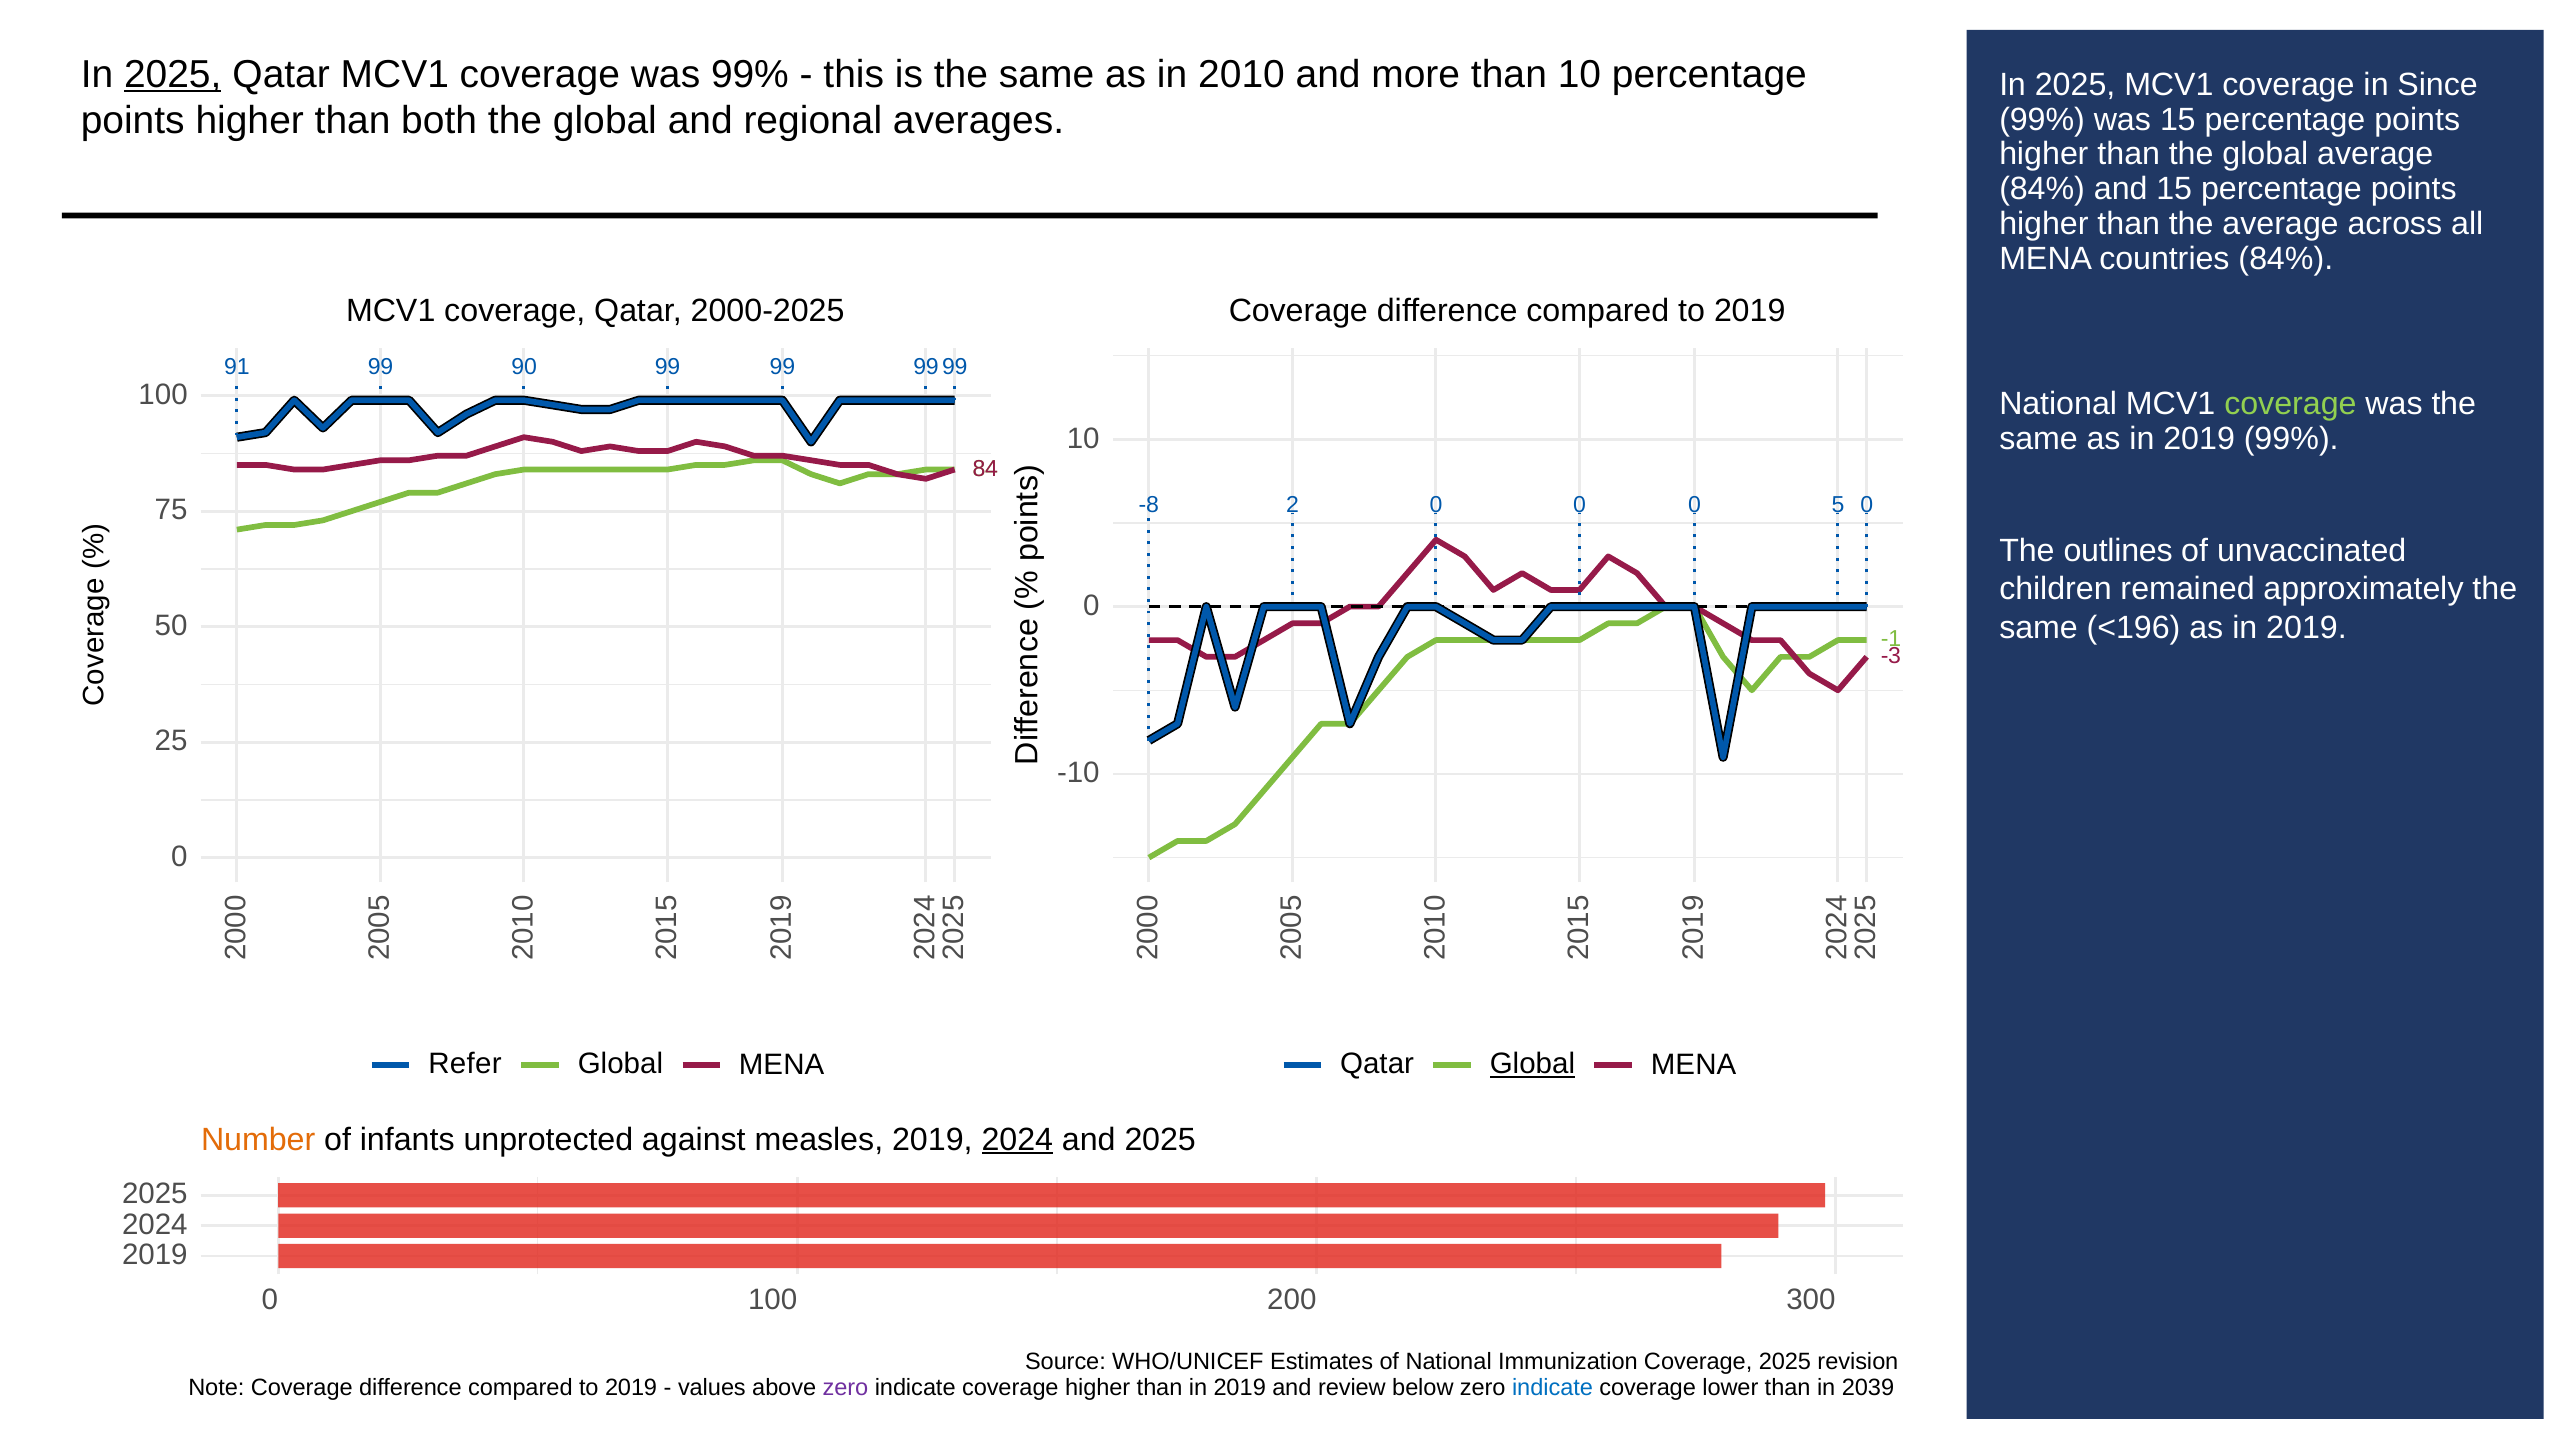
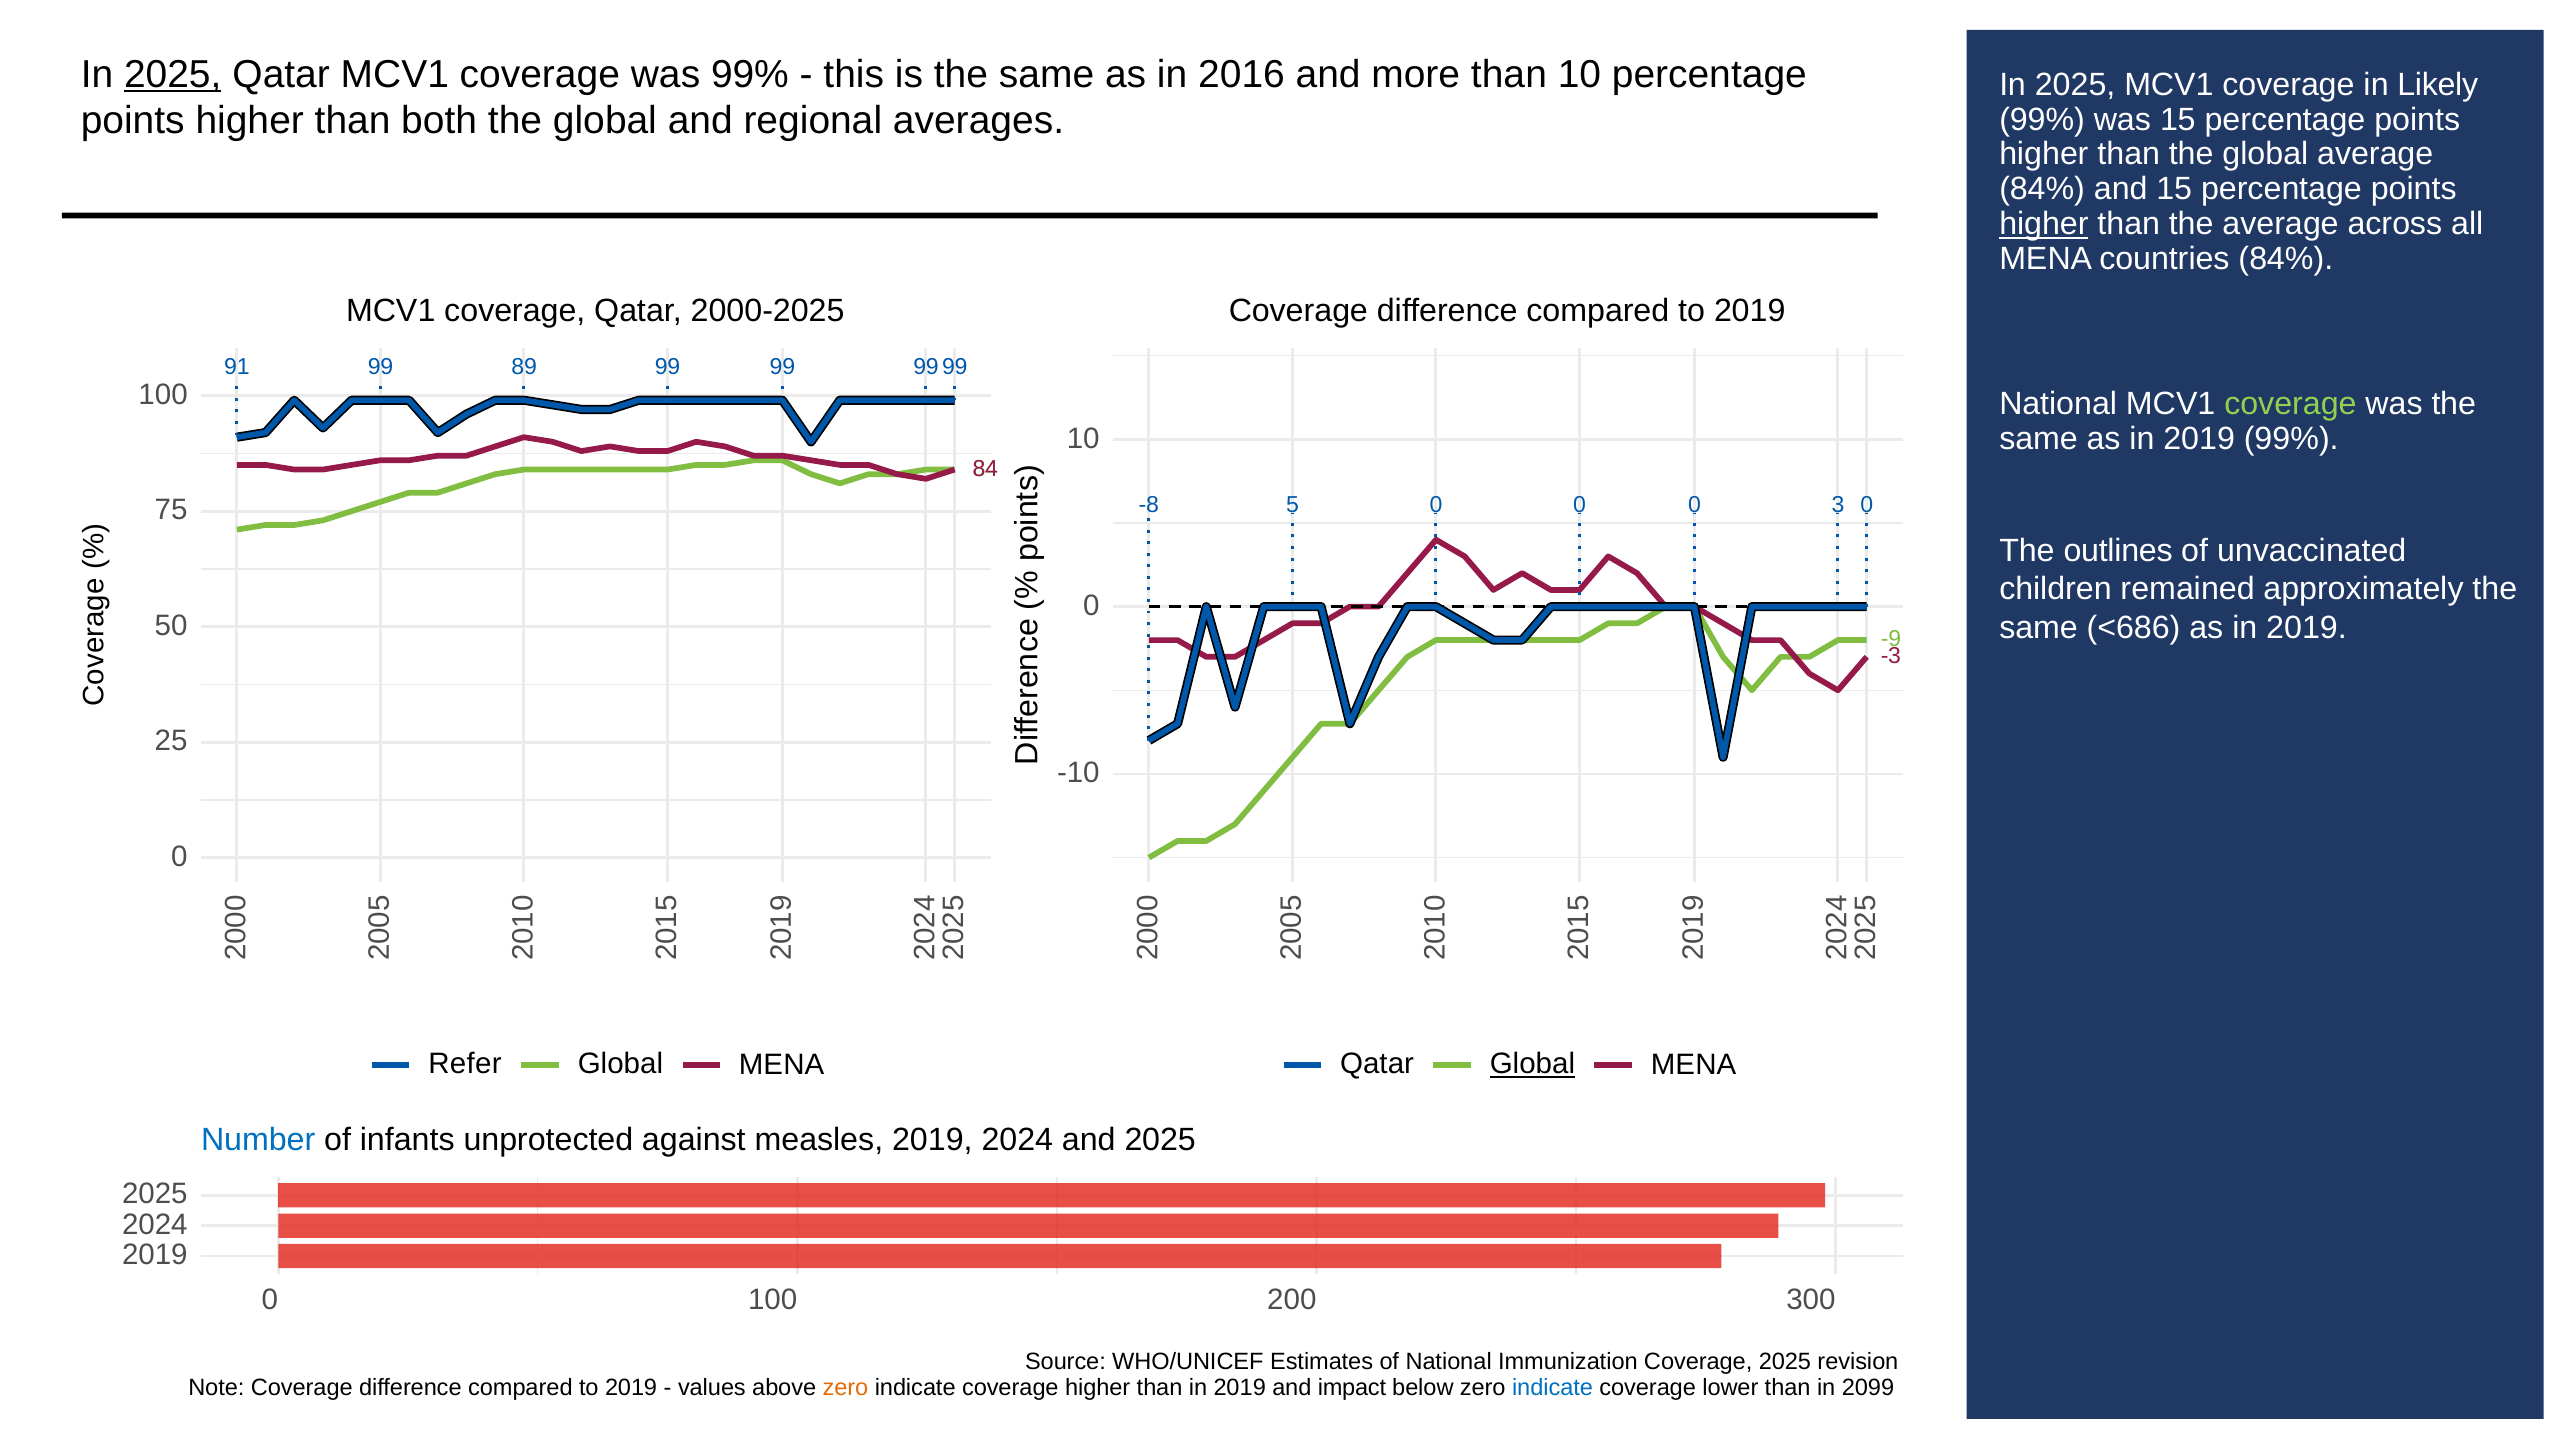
2010: 2010 -> 2016 (1241, 74)
Since: Since -> Likely (2438, 85)
higher underline: none -> present (2044, 224)
90: 90 -> 89 (524, 367)
-8 2: 2 -> 5 (1292, 505)
0 0 0 5: 5 -> 3 (1838, 505)
<196: <196 -> <686 (2134, 628)
-1: -1 -> -9 (1891, 639)
Number colour: orange -> blue (258, 1140)
2024 underline: present -> none (1017, 1140)
zero colour: purple -> orange (845, 1387)
review: review -> impact (1352, 1387)
2039: 2039 -> 2099 (1868, 1387)
